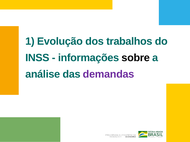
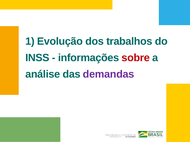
sobre colour: black -> red (136, 58)
